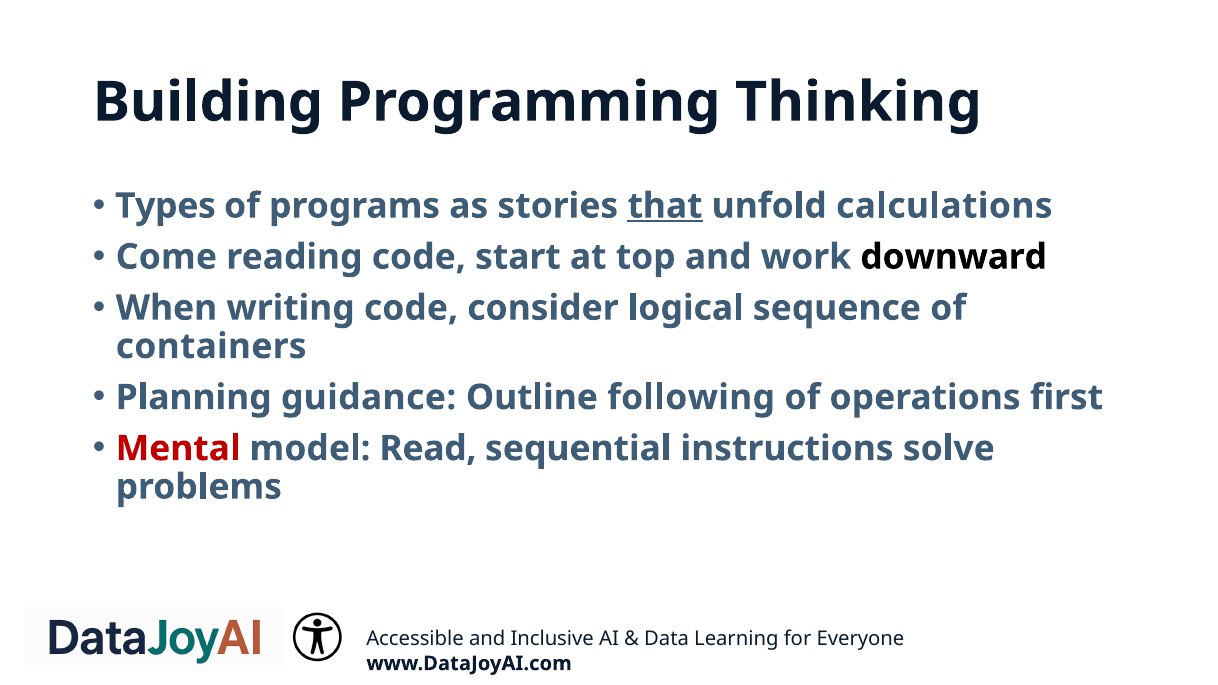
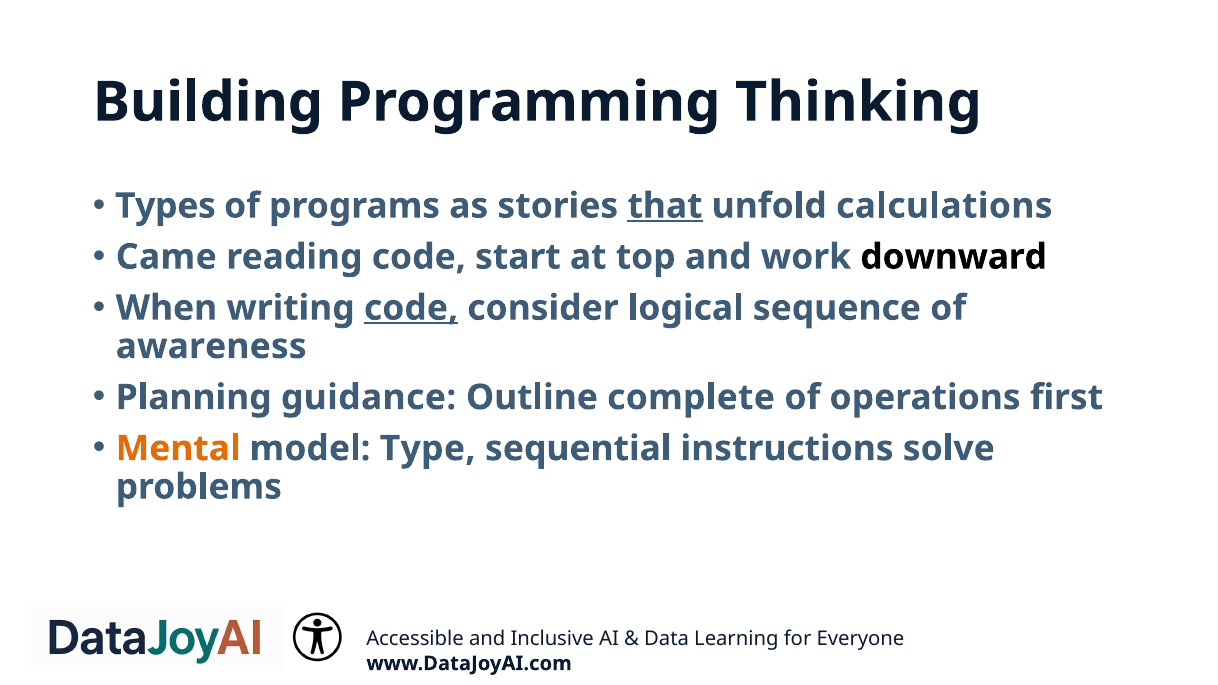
Come: Come -> Came (166, 257)
code underline: none -> present (411, 308)
containers: containers -> awareness (211, 346)
following: following -> complete (691, 398)
Mental colour: red -> orange (178, 449)
Read: Read -> Type (428, 449)
